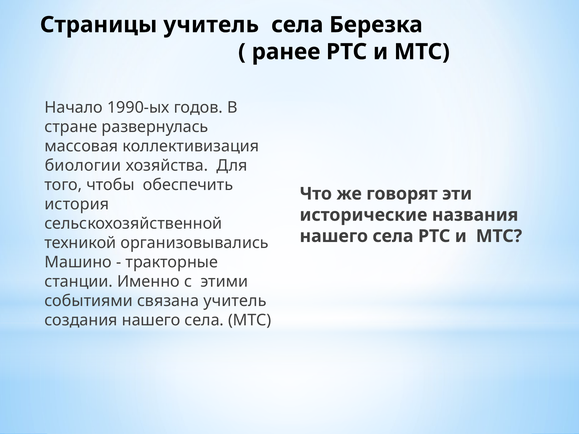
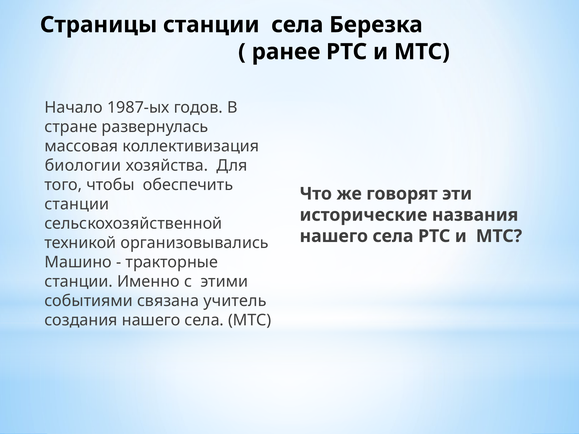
Страницы учитель: учитель -> станции (211, 25)
1990-ых: 1990-ых -> 1987-ых (138, 108)
история: история -> станции (77, 204)
